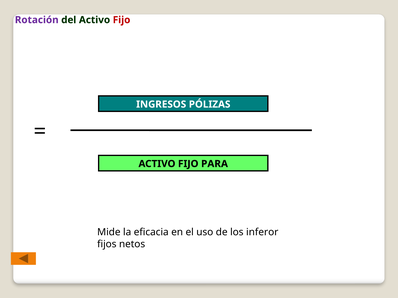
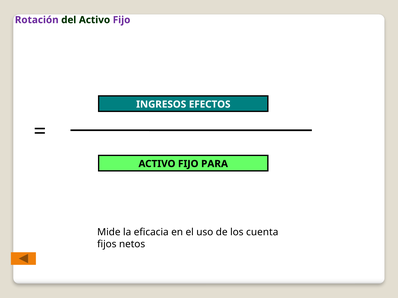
Fijo colour: red -> purple (122, 20)
PÓLIZAS: PÓLIZAS -> EFECTOS (210, 105)
inferor: inferor -> cuenta (262, 232)
